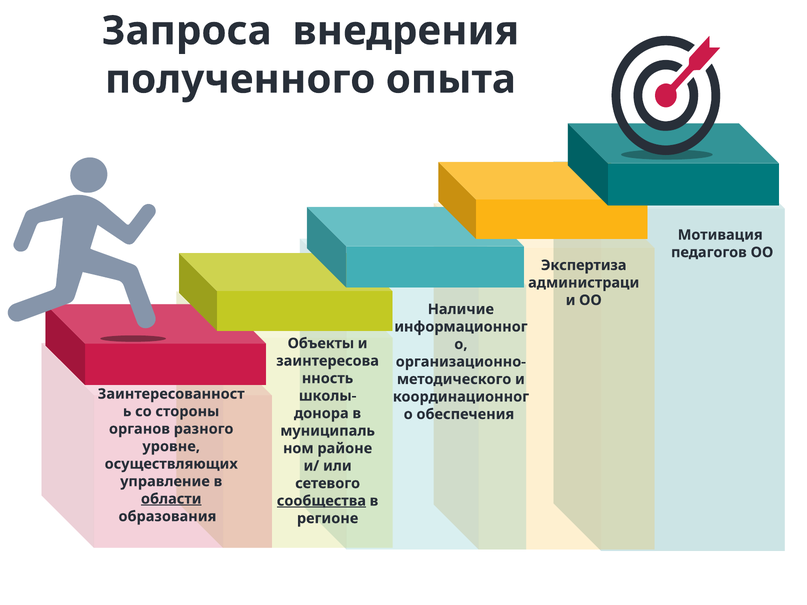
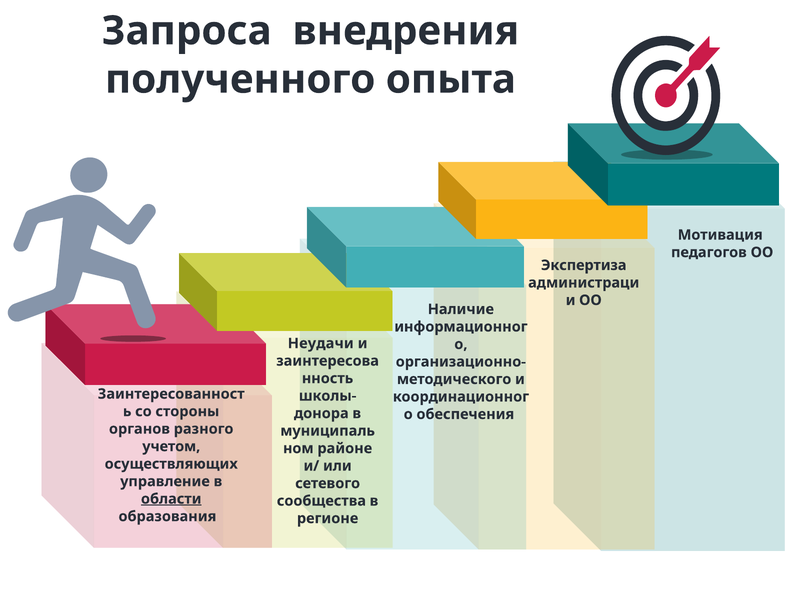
Объекты: Объекты -> Неудачи (321, 344)
уровне: уровне -> учетом (171, 447)
сообщества underline: present -> none (321, 501)
